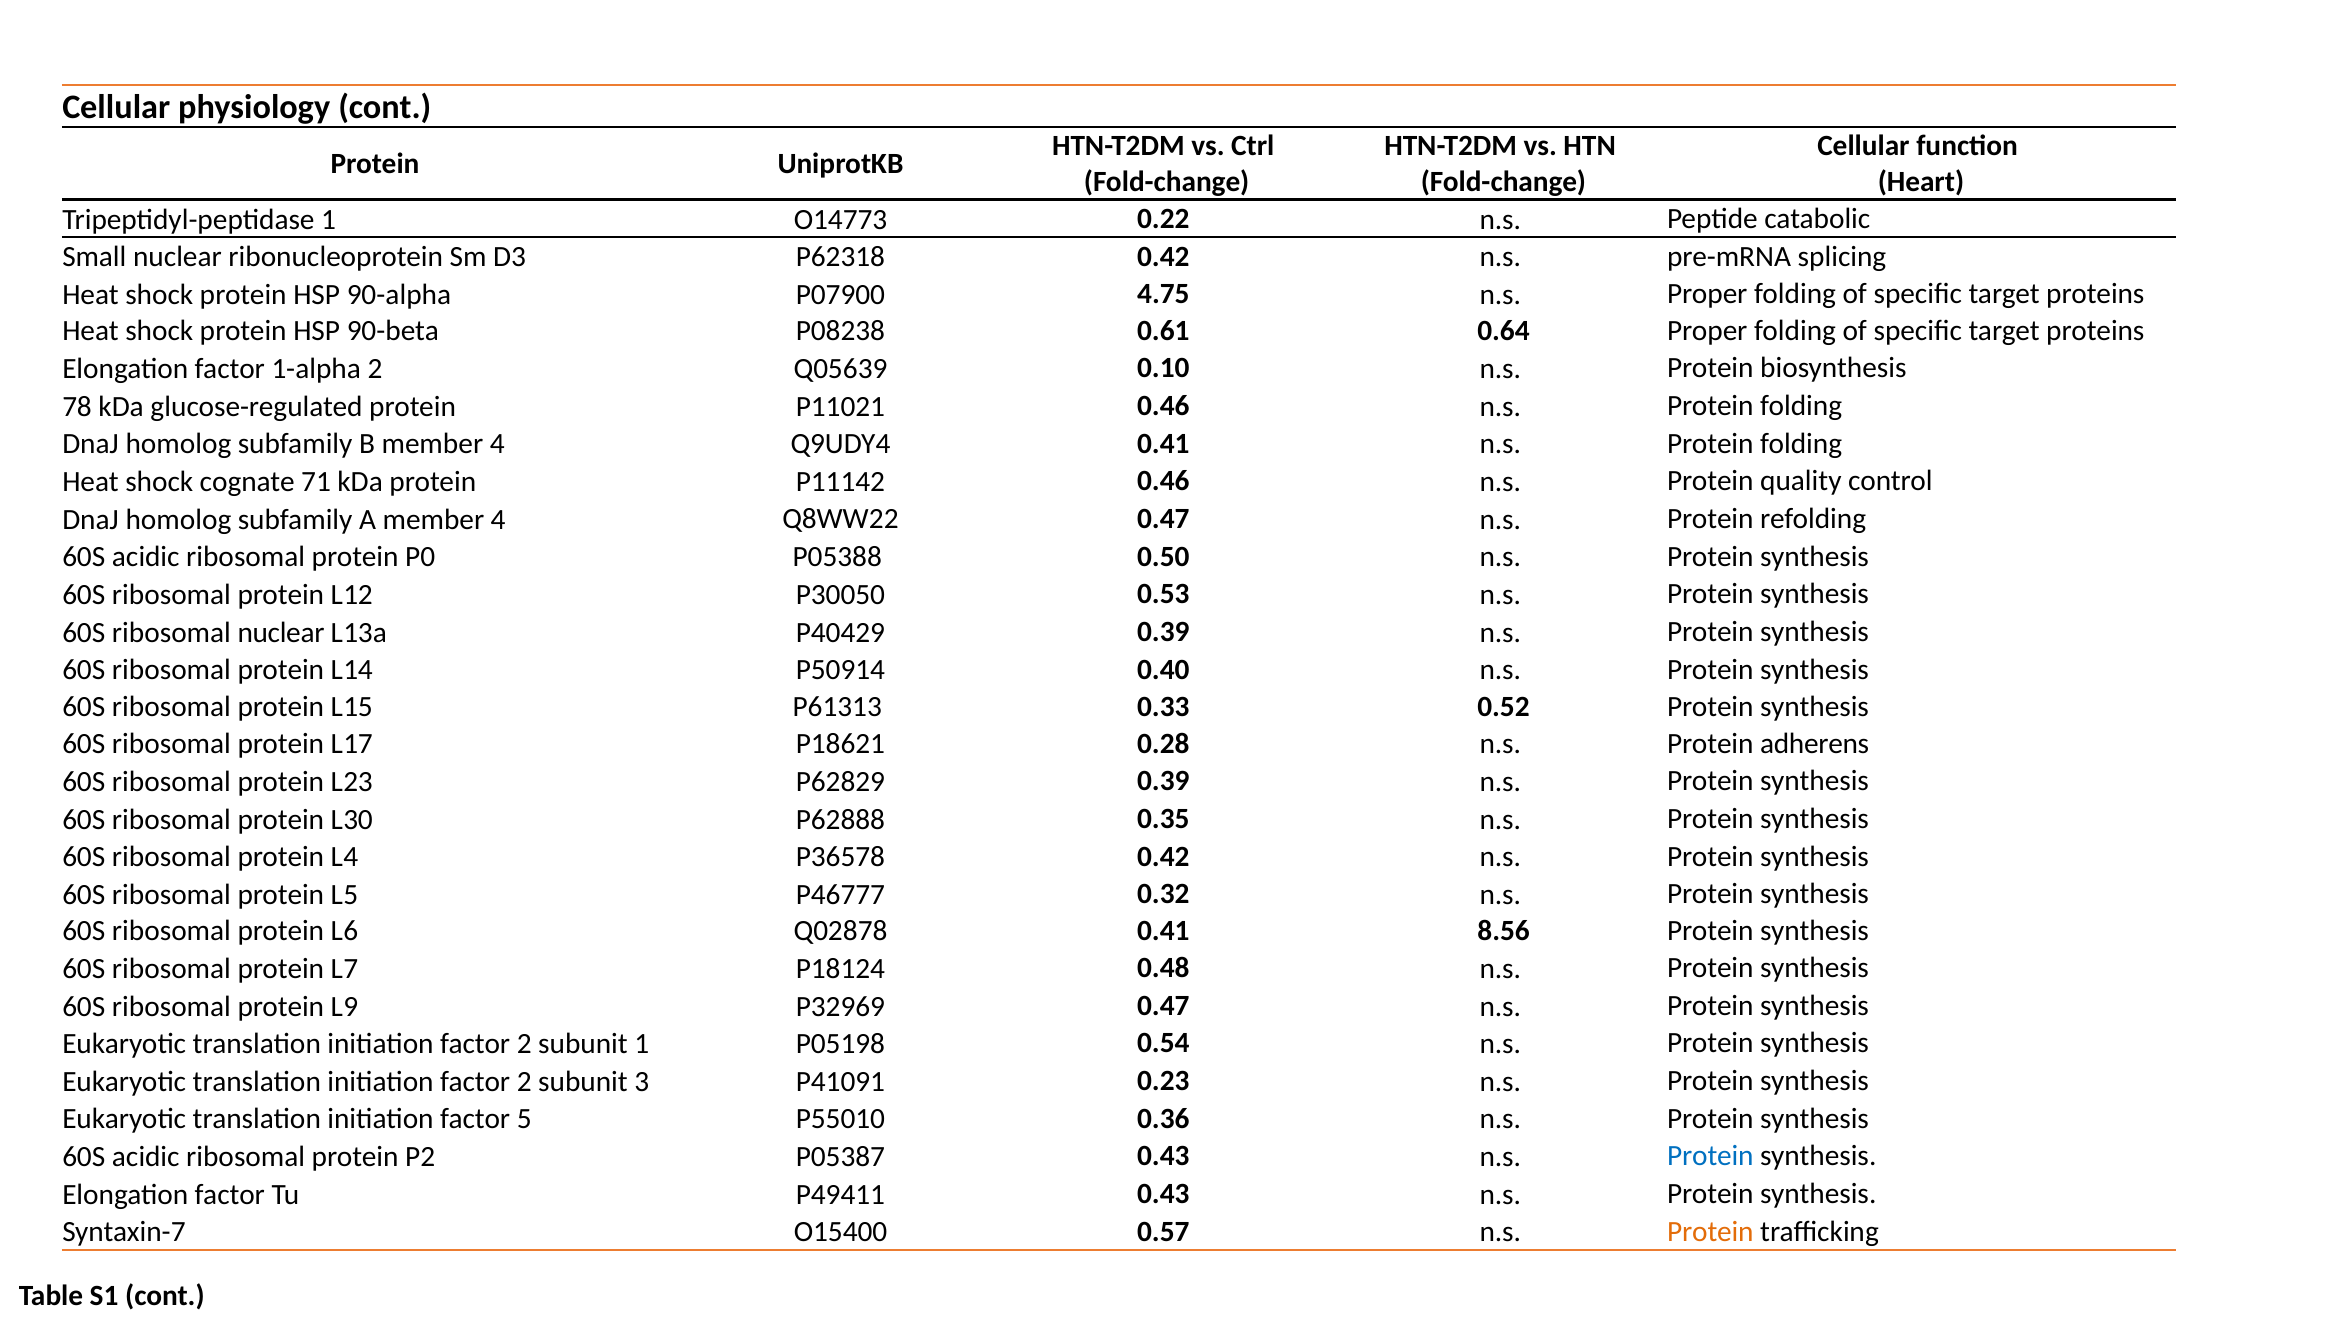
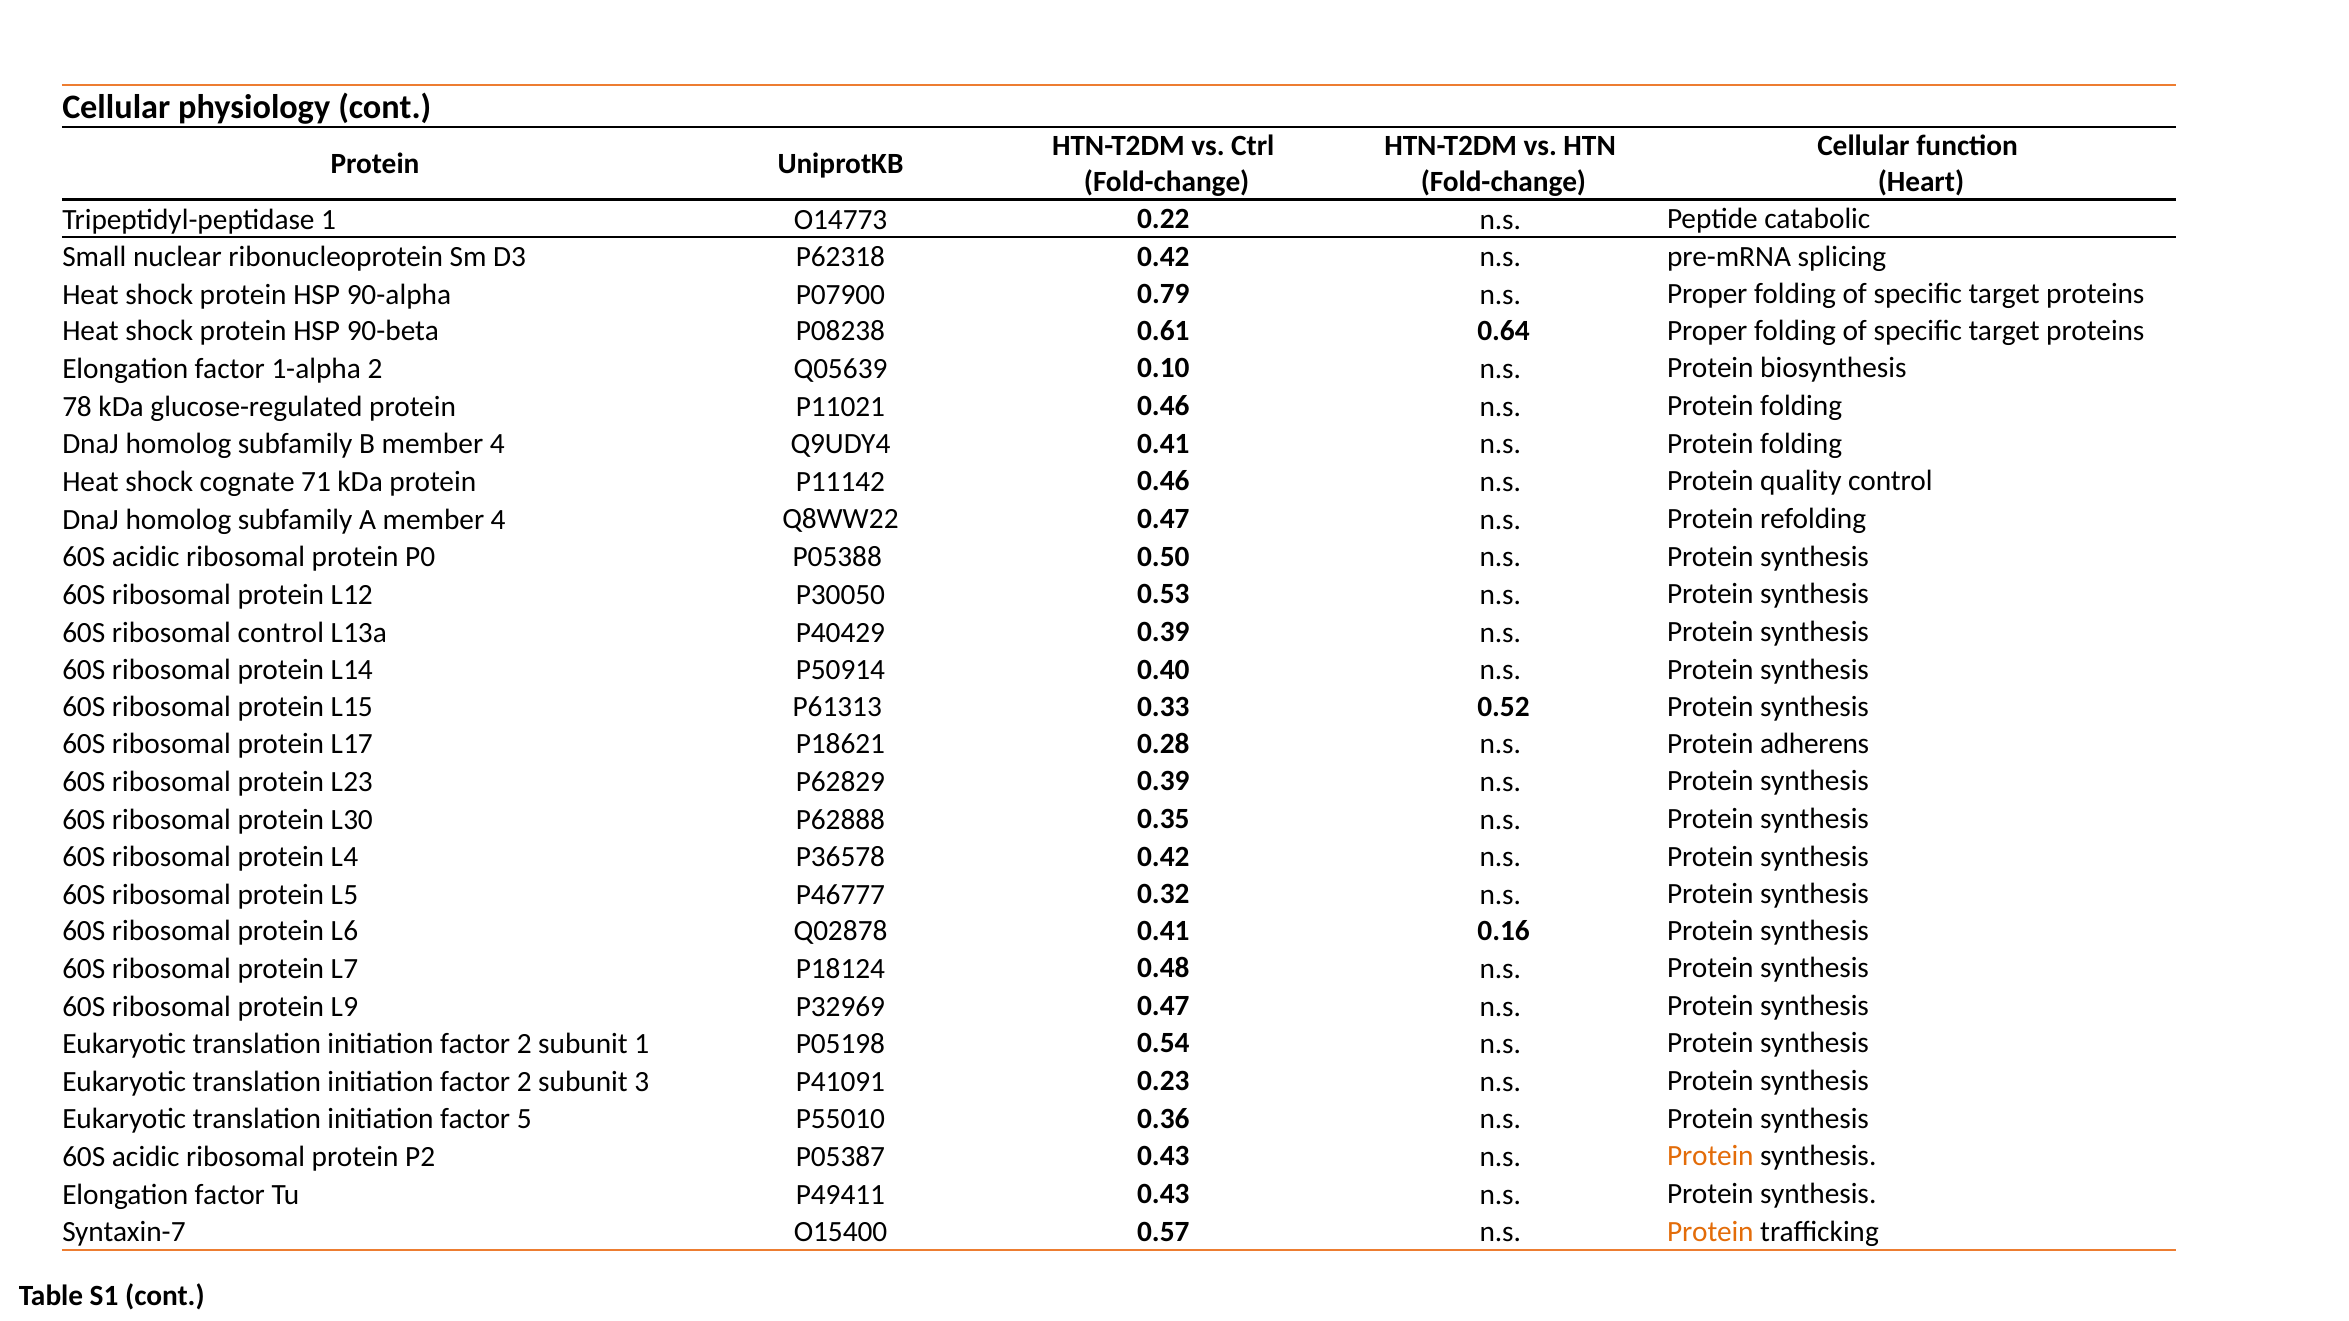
4.75: 4.75 -> 0.79 (1163, 294)
ribosomal nuclear: nuclear -> control (281, 633)
8.56: 8.56 -> 0.16 (1504, 931)
Protein colour: blue -> orange (1710, 1157)
